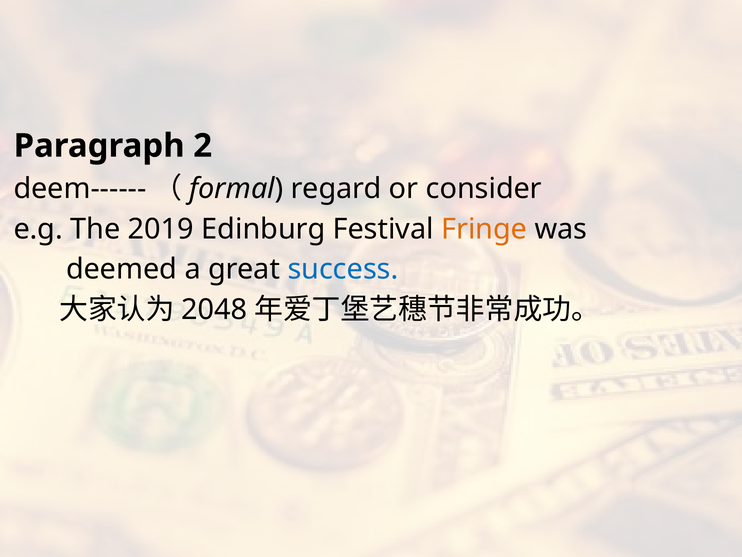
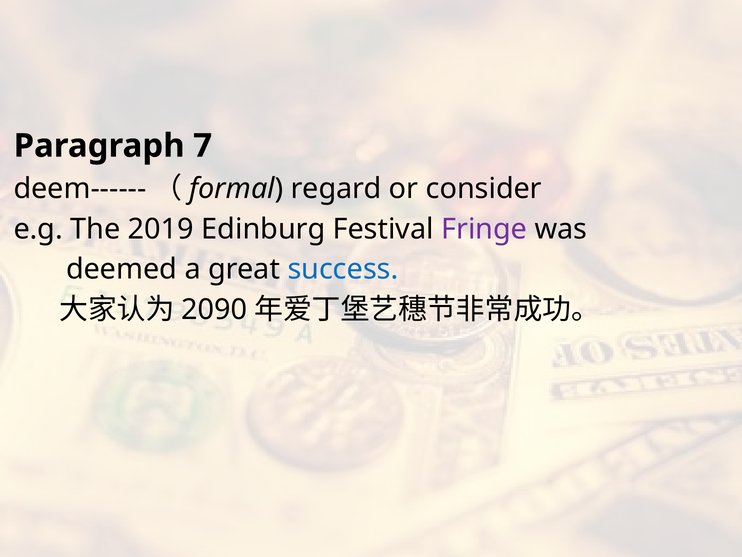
2: 2 -> 7 (203, 146)
Fringe colour: orange -> purple (484, 229)
2048: 2048 -> 2090 (214, 310)
